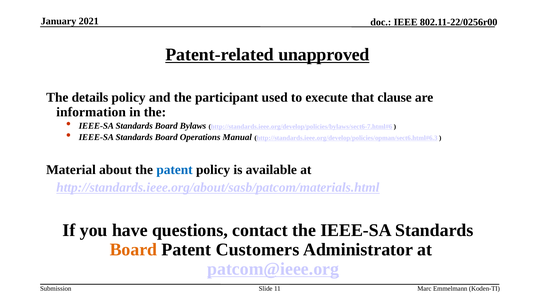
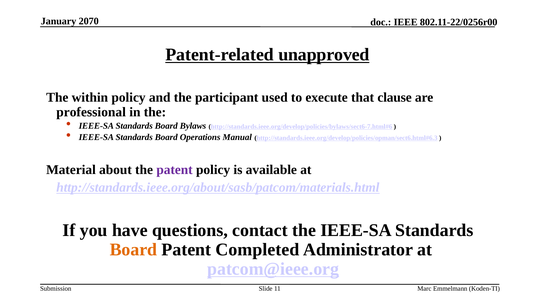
2021: 2021 -> 2070 (89, 21)
details: details -> within (90, 97)
information: information -> professional (91, 112)
patent colour: blue -> purple (175, 170)
Customers: Customers -> Completed (258, 249)
